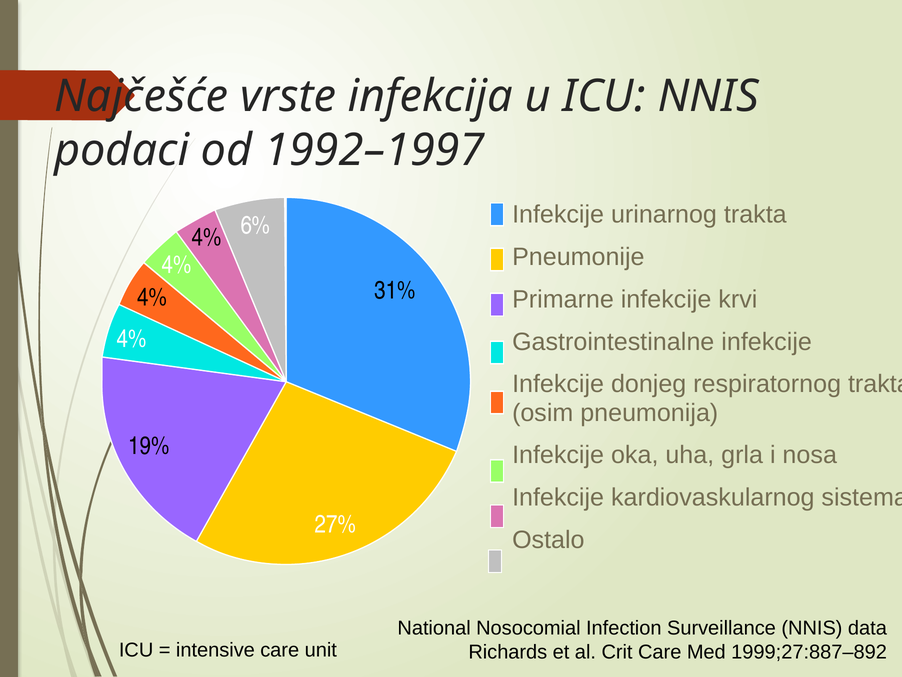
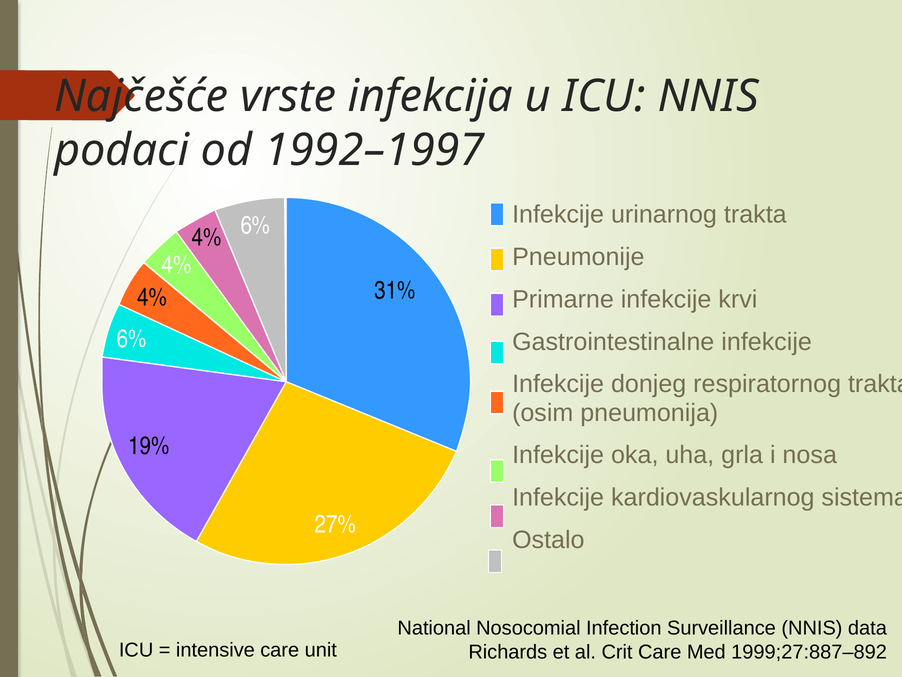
4%: 4% -> 6% (132, 339)
